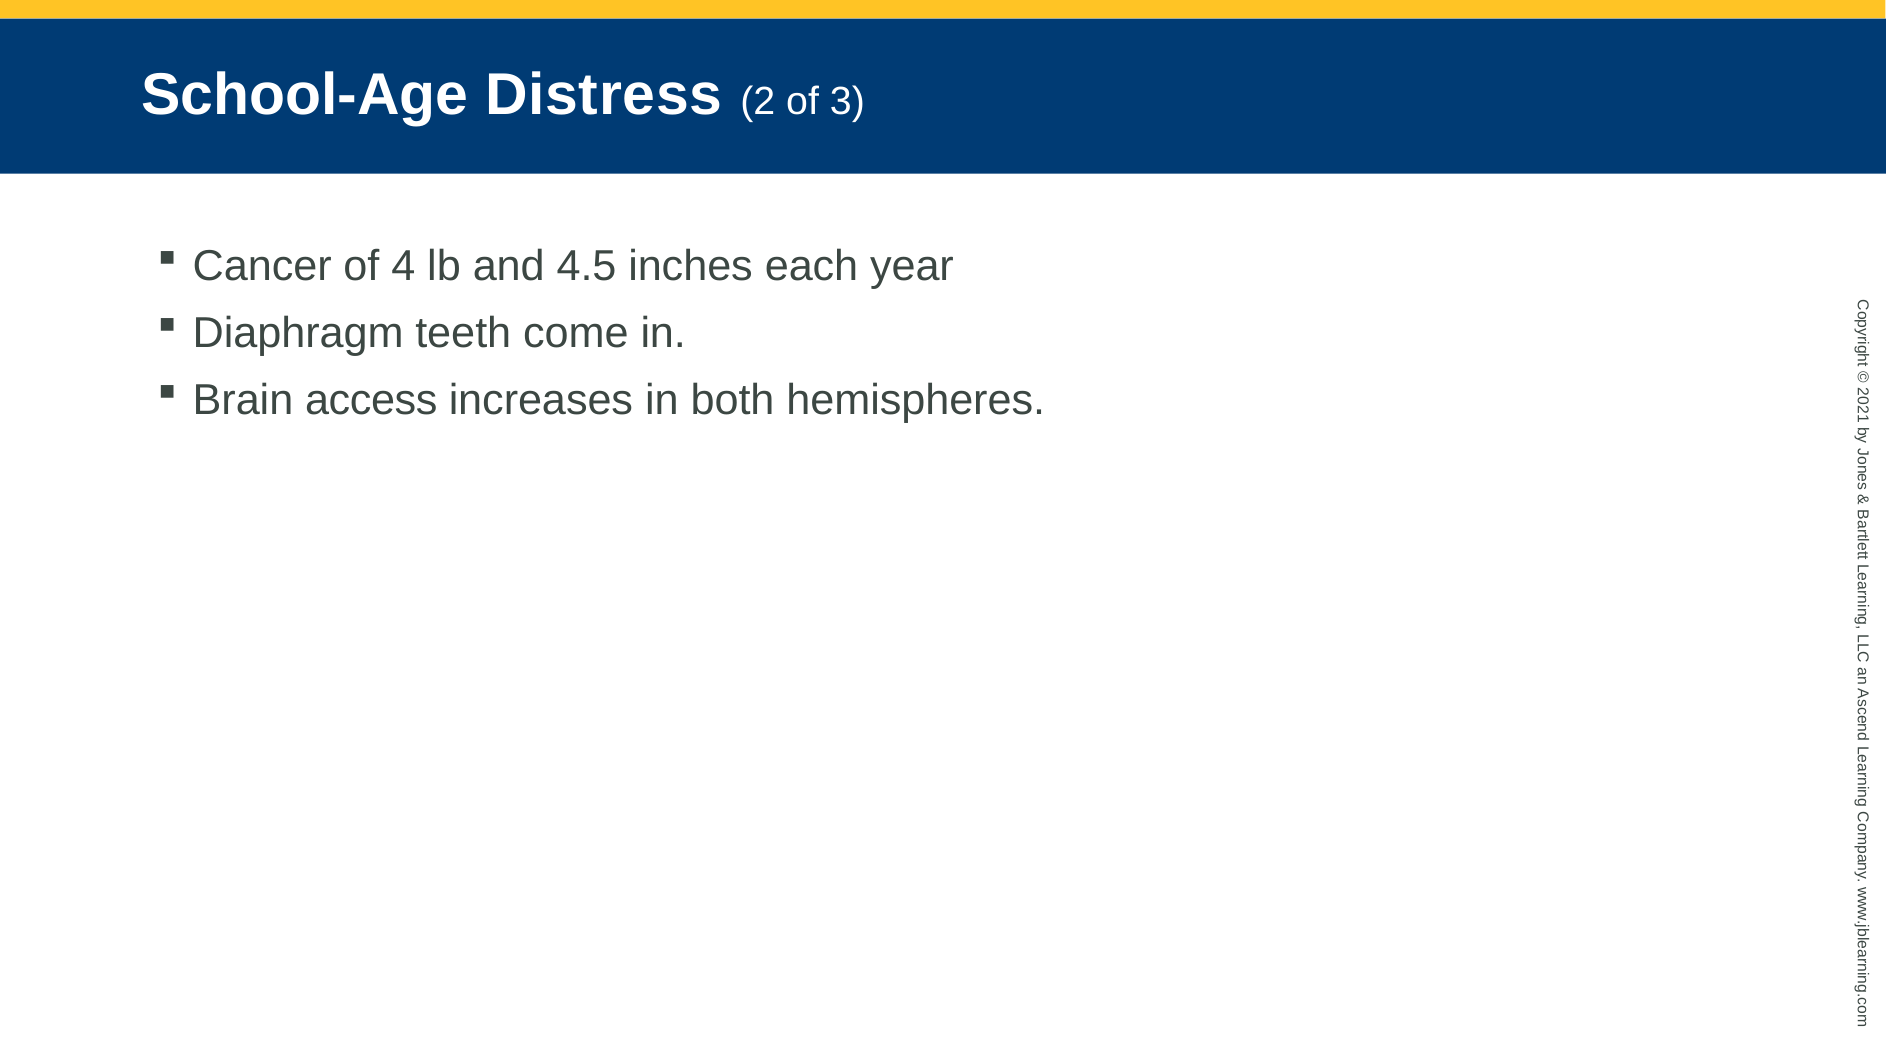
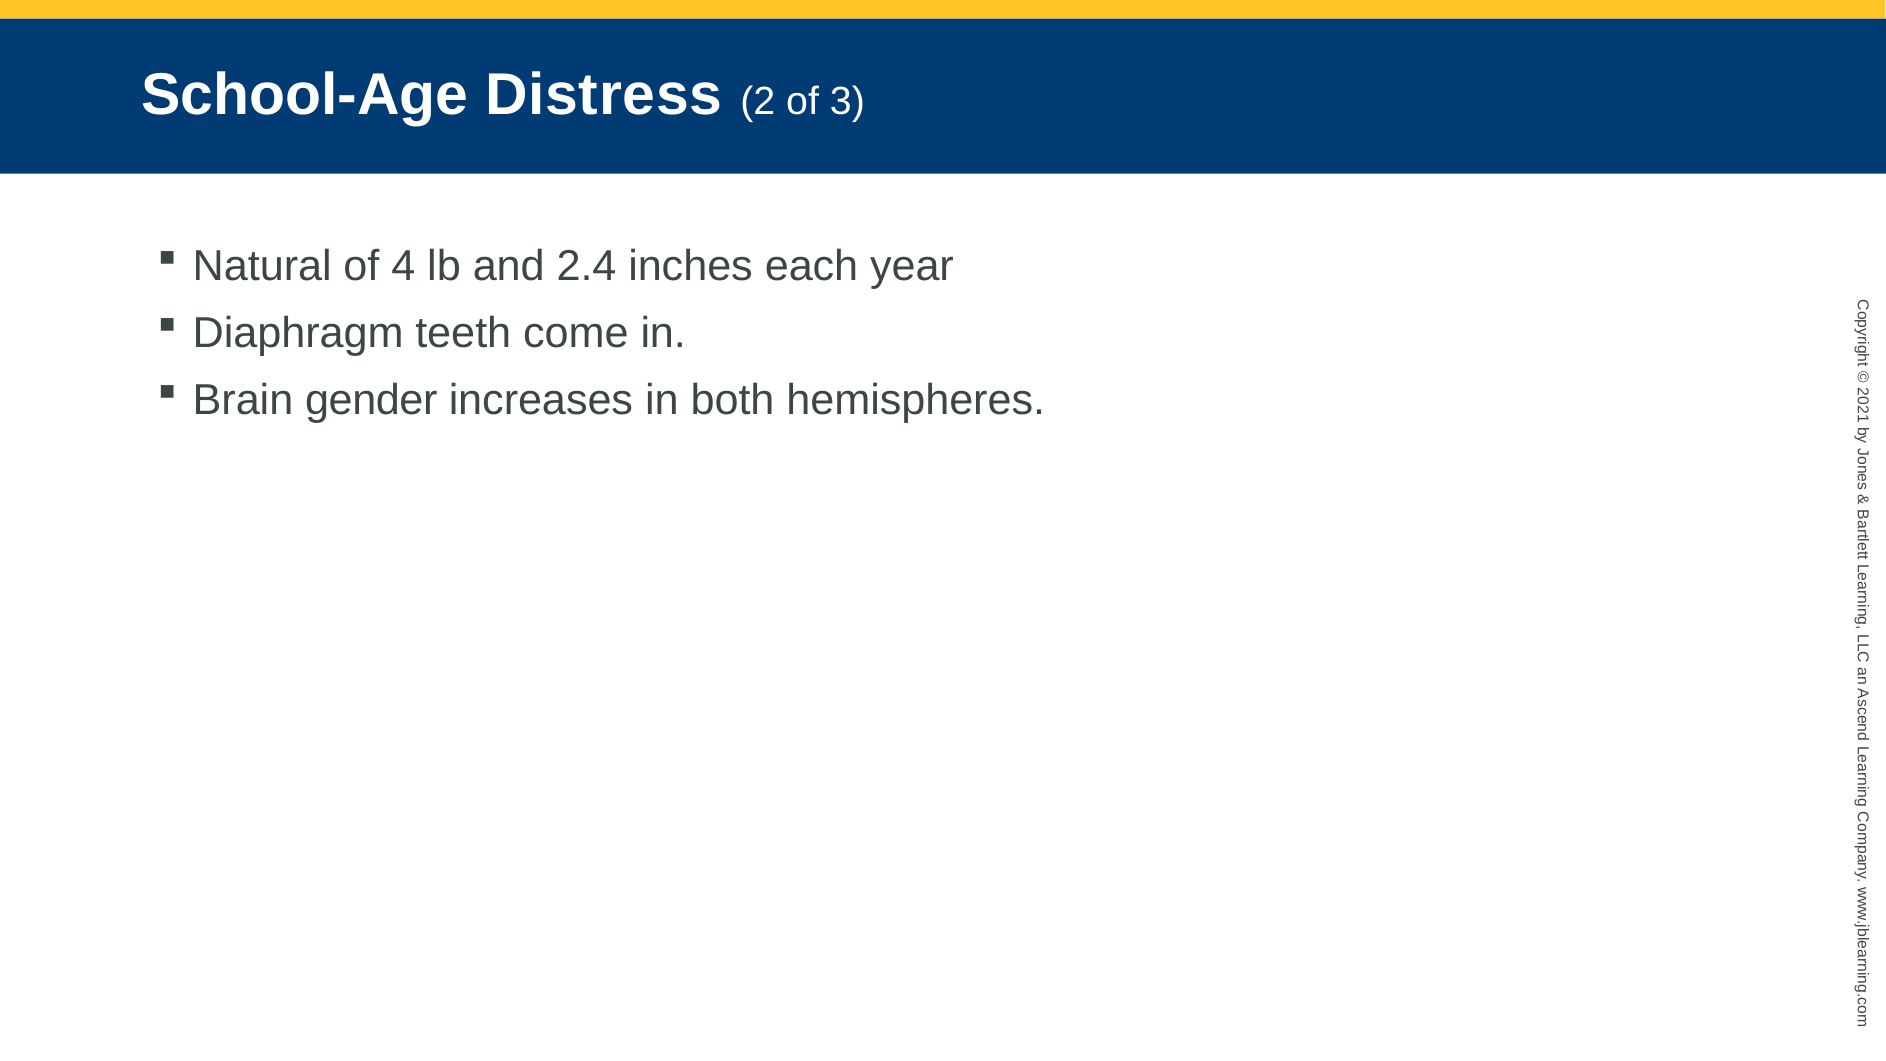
Cancer: Cancer -> Natural (262, 267)
4.5: 4.5 -> 2.4 (586, 267)
access: access -> gender (371, 401)
